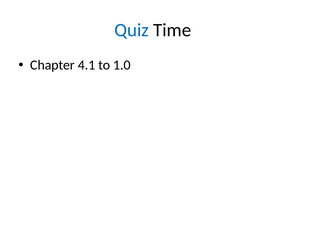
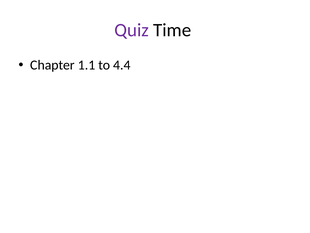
Quiz colour: blue -> purple (132, 30)
4.1: 4.1 -> 1.1 (87, 65)
1.0: 1.0 -> 4.4 (122, 65)
